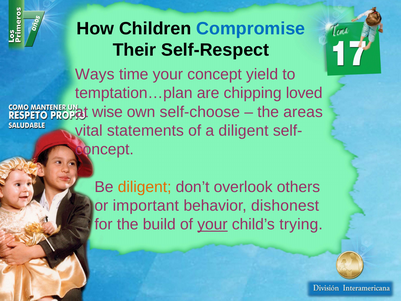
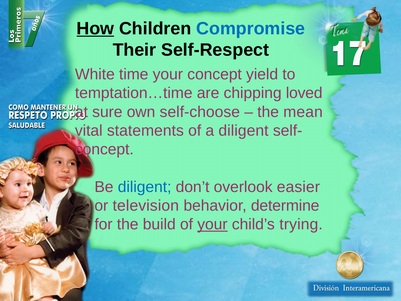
How underline: none -> present (95, 28)
Ways: Ways -> White (95, 74)
temptation…plan: temptation…plan -> temptation…time (134, 93)
wise: wise -> sure (107, 112)
areas: areas -> mean (303, 112)
diligent colour: orange -> blue (145, 187)
others: others -> easier (298, 187)
important: important -> television (146, 205)
dishonest: dishonest -> determine (285, 205)
